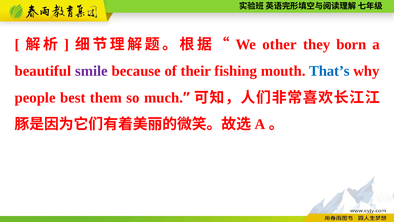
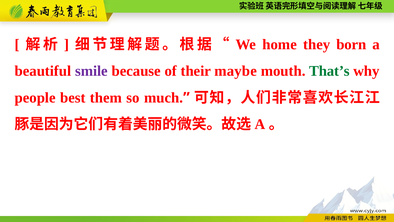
other: other -> home (280, 44)
fishing: fishing -> maybe (236, 71)
That’s colour: blue -> green (329, 71)
